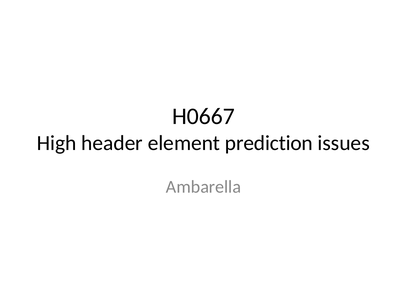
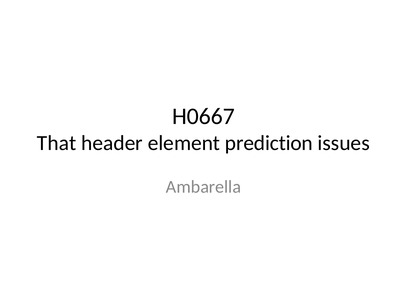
High: High -> That (57, 143)
